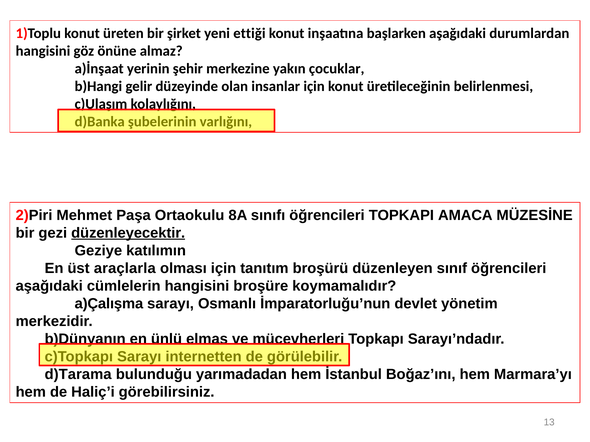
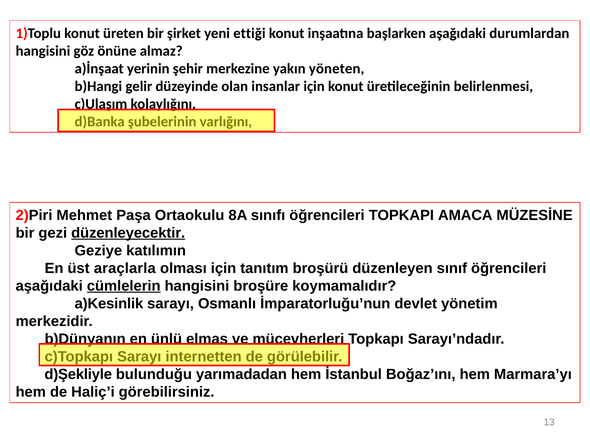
çocuklar: çocuklar -> yöneten (337, 69)
cümlelerin underline: none -> present (124, 286)
a)Çalışma: a)Çalışma -> a)Kesinlik (109, 304)
d)Tarama: d)Tarama -> d)Şekliyle (78, 375)
